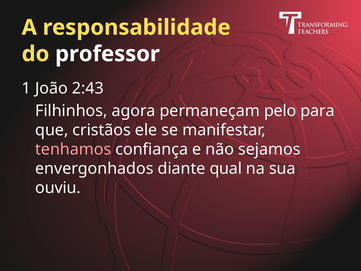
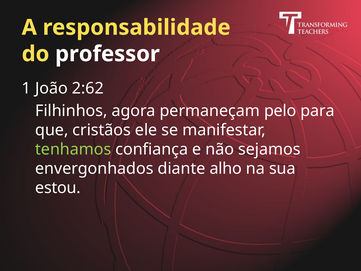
2:43: 2:43 -> 2:62 (88, 88)
tenhamos colour: pink -> light green (73, 149)
qual: qual -> alho (226, 168)
ouviu: ouviu -> estou (58, 188)
